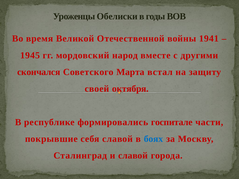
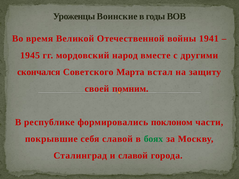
Обелиски: Обелиски -> Воинские (117, 16)
октября: октября -> помним (130, 89)
госпитале: госпитале -> поклоном (172, 122)
боях colour: blue -> green (153, 139)
